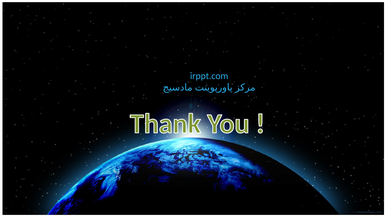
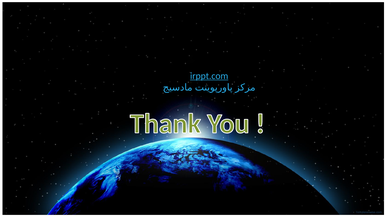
irppt.com underline: none -> present (209, 76)
